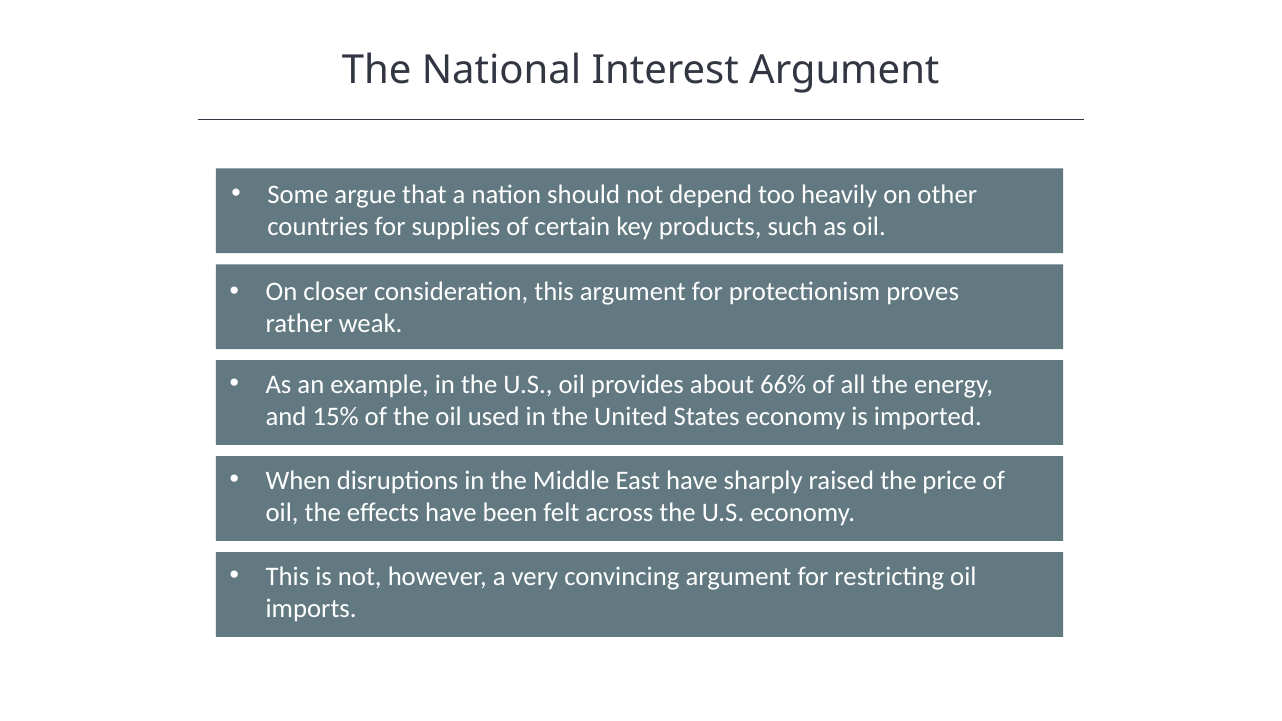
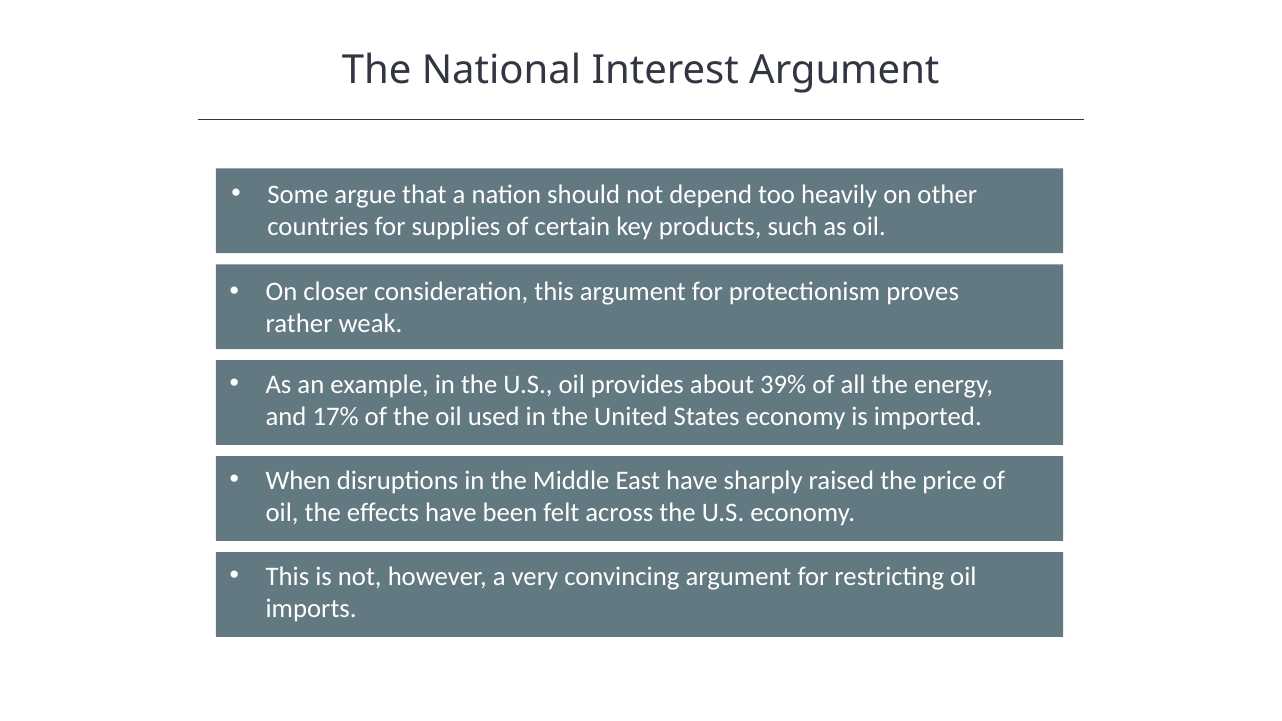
66%: 66% -> 39% (783, 385)
15%: 15% -> 17% (336, 417)
